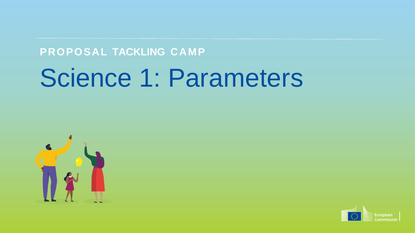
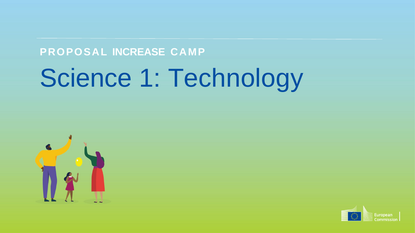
TACKLING: TACKLING -> INCREASE (139, 52)
Parameters: Parameters -> Technology (236, 78)
